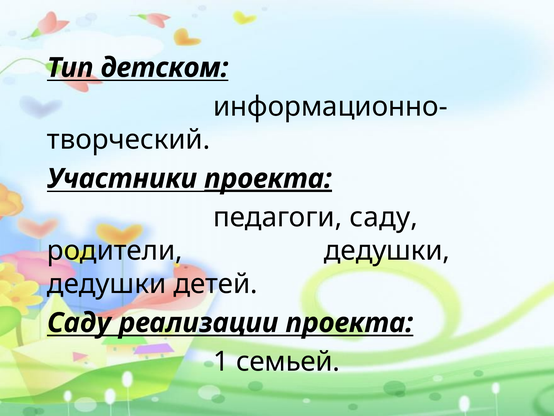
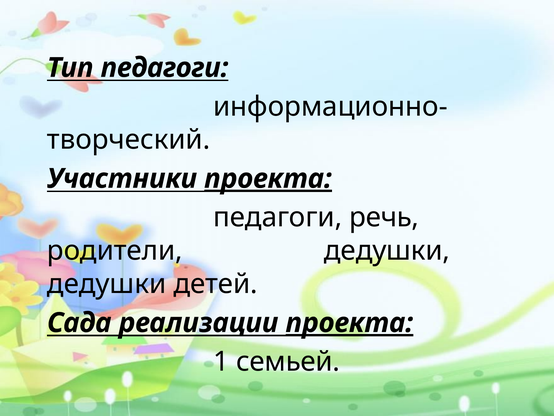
Тип детском: детском -> педагоги (165, 68)
педагоги саду: саду -> речь (384, 217)
Саду: Саду -> Сада (79, 322)
проекта underline: none -> present (349, 322)
